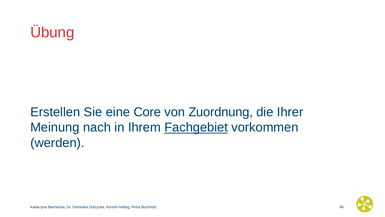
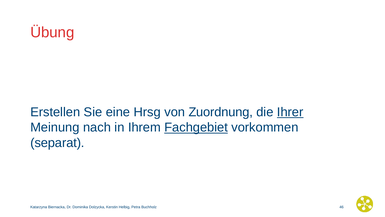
Core: Core -> Hrsg (147, 112)
Ihrer underline: none -> present (290, 112)
werden: werden -> separat (57, 143)
